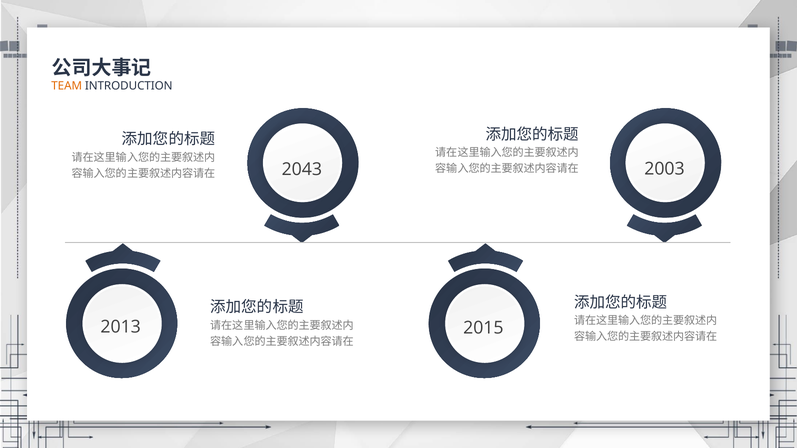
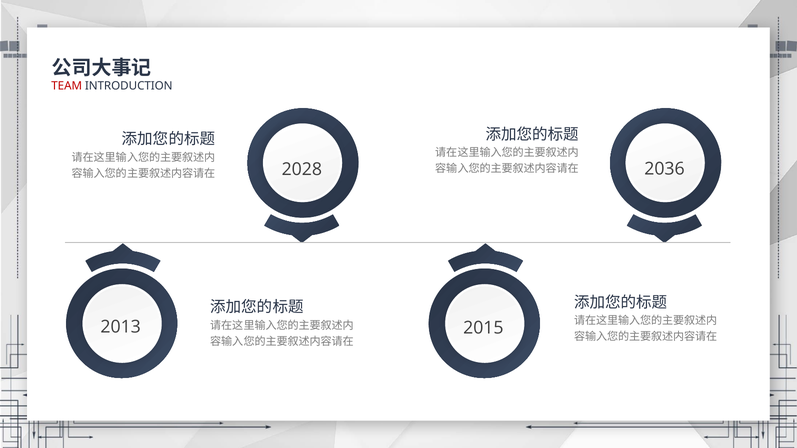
TEAM colour: orange -> red (67, 86)
2003: 2003 -> 2036 (664, 169)
2043: 2043 -> 2028 (302, 170)
